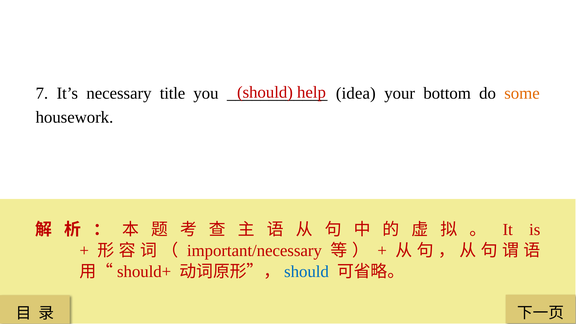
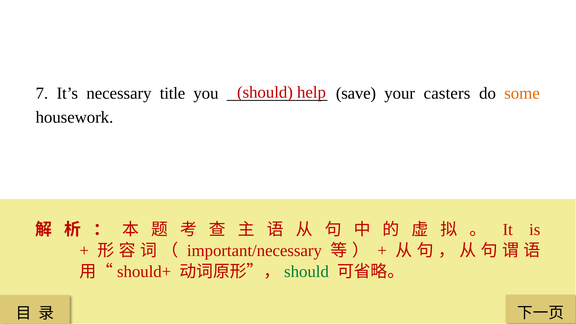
idea: idea -> save (356, 93)
bottom: bottom -> casters (447, 93)
should colour: blue -> green (307, 272)
